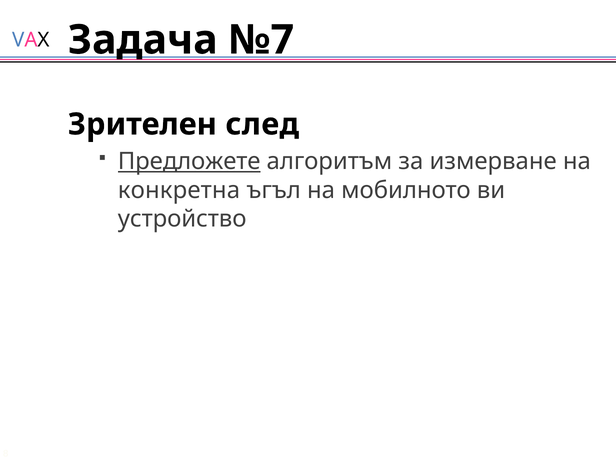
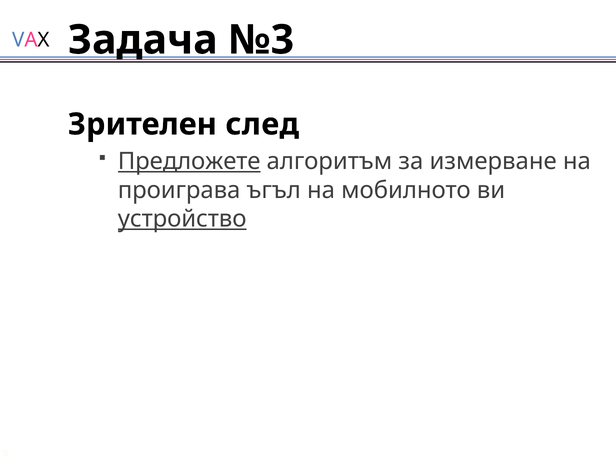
№7: №7 -> №3 (261, 40)
конкретна: конкретна -> проиграва (179, 190)
устройство underline: none -> present (182, 219)
